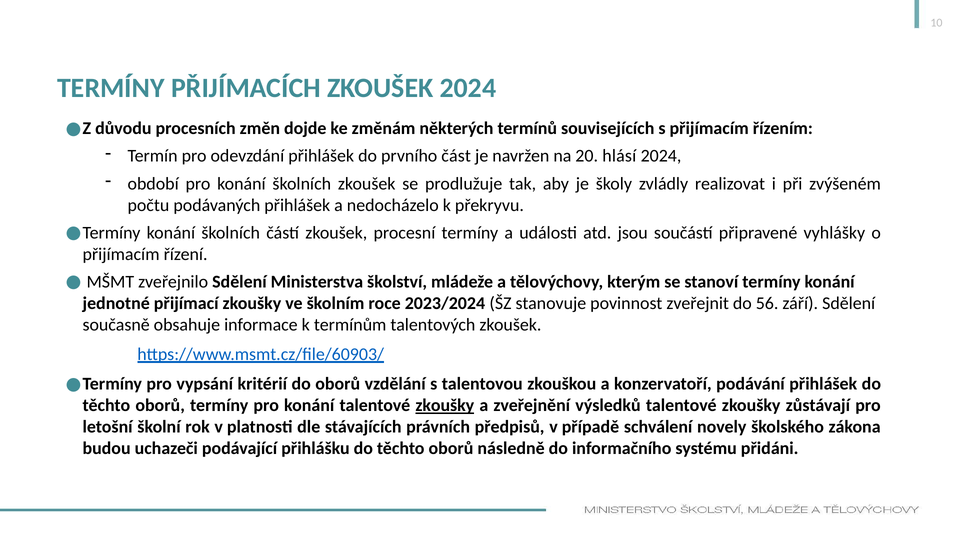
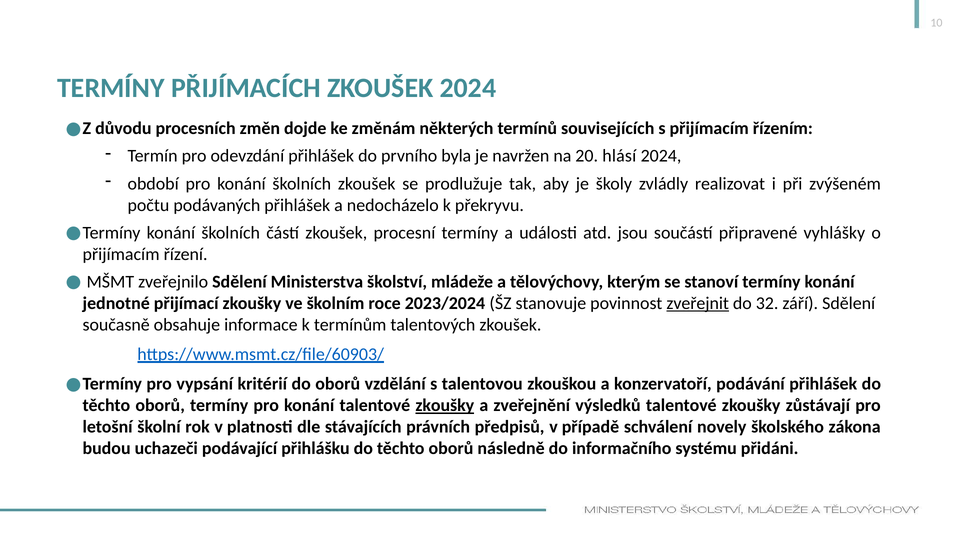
část: část -> byla (456, 156)
zveřejnit underline: none -> present (698, 303)
56: 56 -> 32 (767, 303)
